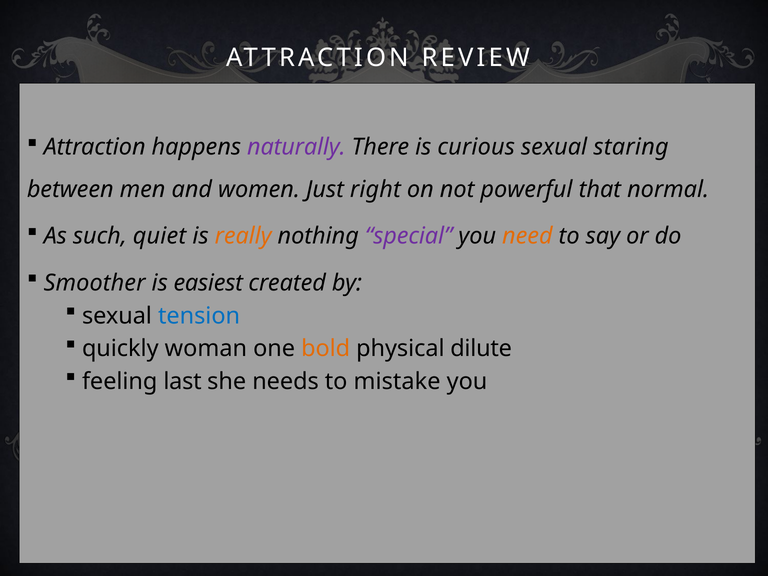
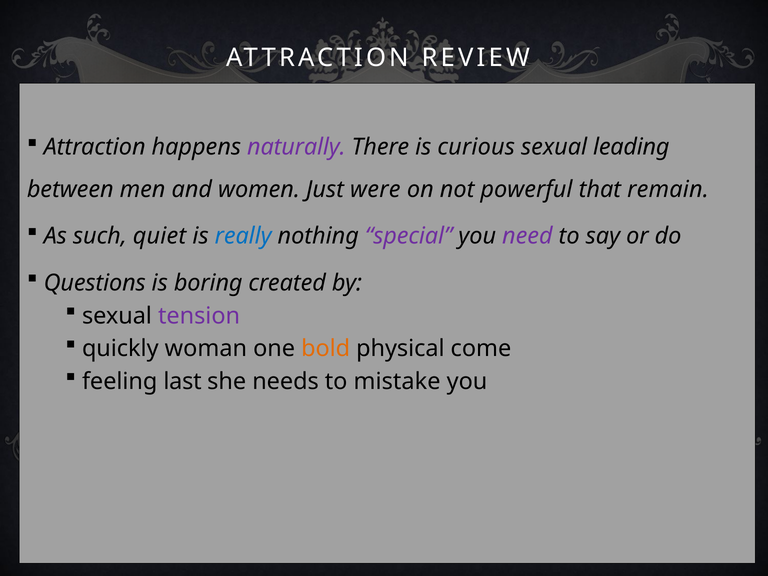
staring: staring -> leading (631, 147)
right: right -> were (375, 189)
normal: normal -> remain (668, 189)
really colour: orange -> blue (243, 236)
need colour: orange -> purple (527, 236)
Smoother: Smoother -> Questions (95, 283)
easiest: easiest -> boring (208, 283)
tension colour: blue -> purple (199, 316)
dilute: dilute -> come (481, 349)
